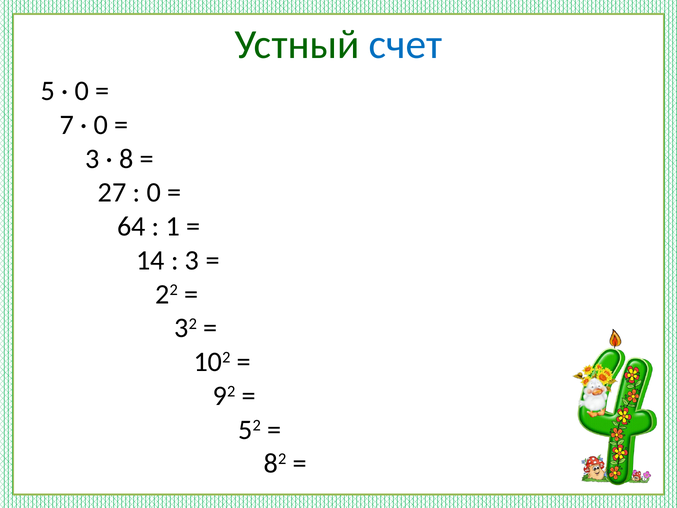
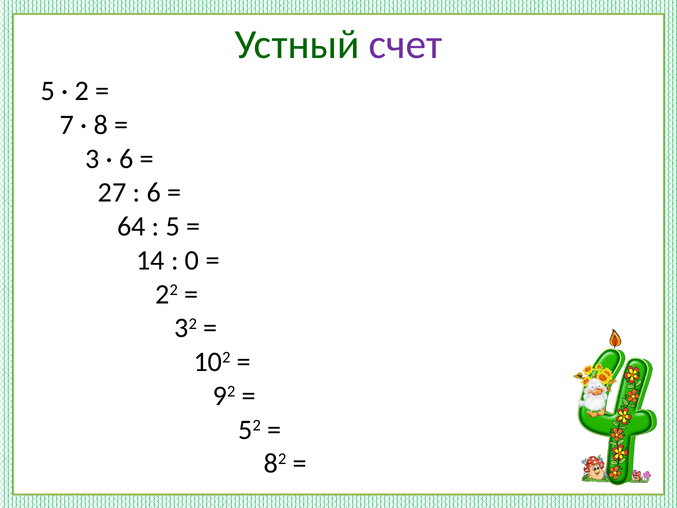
счет colour: blue -> purple (406, 45)
0: 0 -> 2 (82, 91)
0: 0 -> 8 (101, 125)
8: 8 -> 6 (126, 159)
0: 0 -> 6 (154, 193)
1: 1 -> 5 (173, 226)
3: 3 -> 0 (192, 260)
